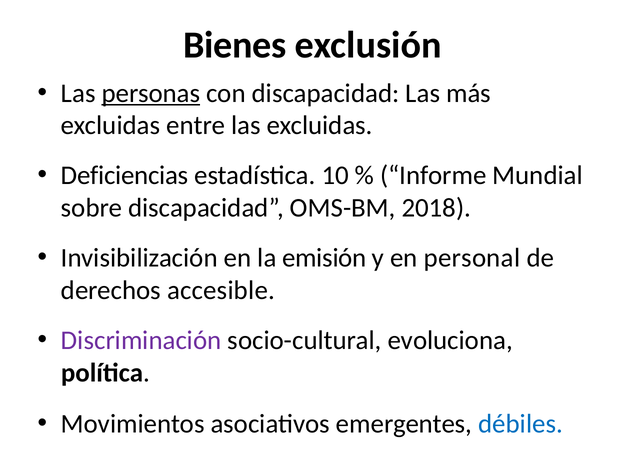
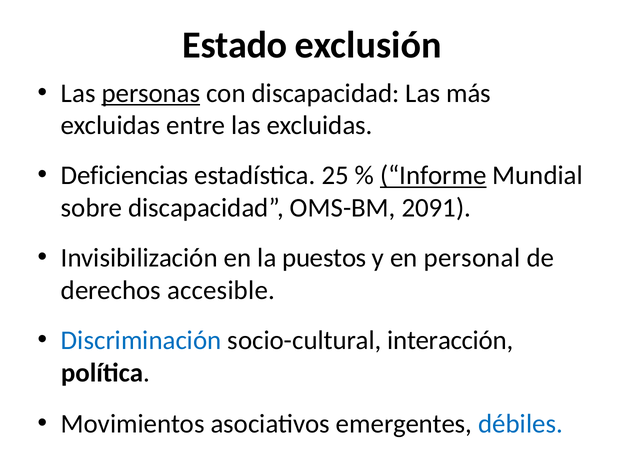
Bienes: Bienes -> Estado (235, 45)
10: 10 -> 25 (335, 175)
Informe underline: none -> present (433, 175)
2018: 2018 -> 2091 (436, 208)
emisión: emisión -> puestos (324, 258)
Discriminación colour: purple -> blue (141, 340)
evoluciona: evoluciona -> interacción (450, 340)
